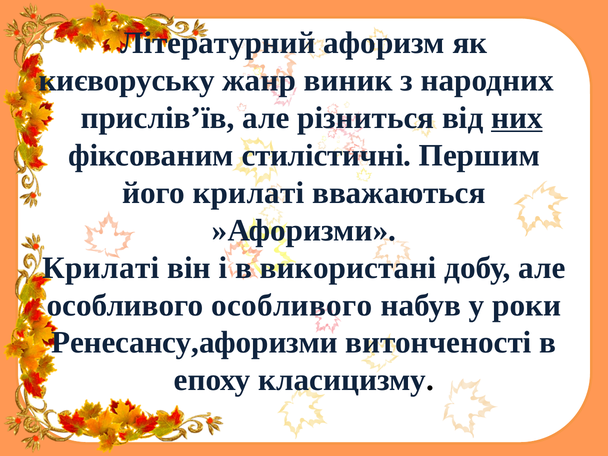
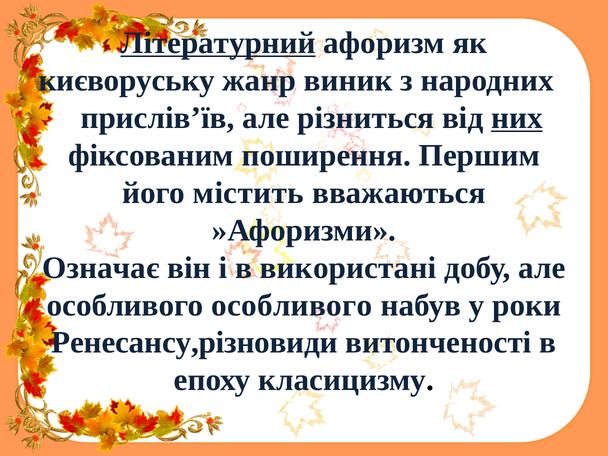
Літературний underline: none -> present (218, 43)
стилістичні: стилістичні -> поширення (326, 155)
його крилаті: крилаті -> містить (248, 193)
Крилаті: Крилаті -> Означає (101, 268)
Ренесансу,афоризми: Ренесансу,афоризми -> Ренесансу,різновиди (195, 343)
